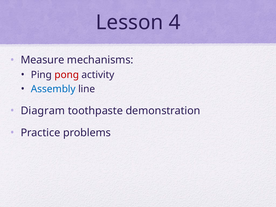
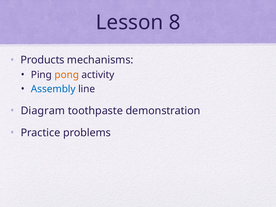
4: 4 -> 8 (175, 22)
Measure: Measure -> Products (42, 60)
pong colour: red -> orange (67, 75)
